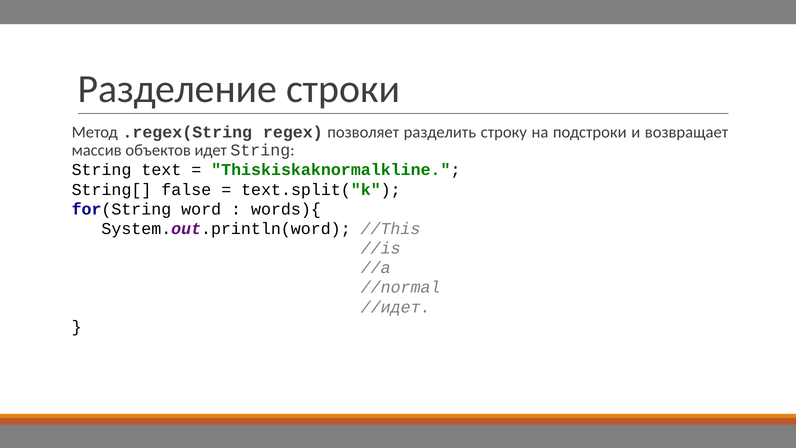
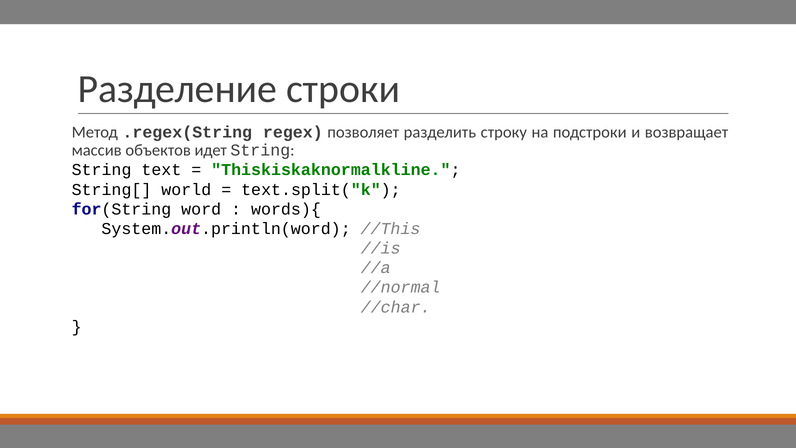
false: false -> world (186, 189)
//идет: //идет -> //char (396, 307)
